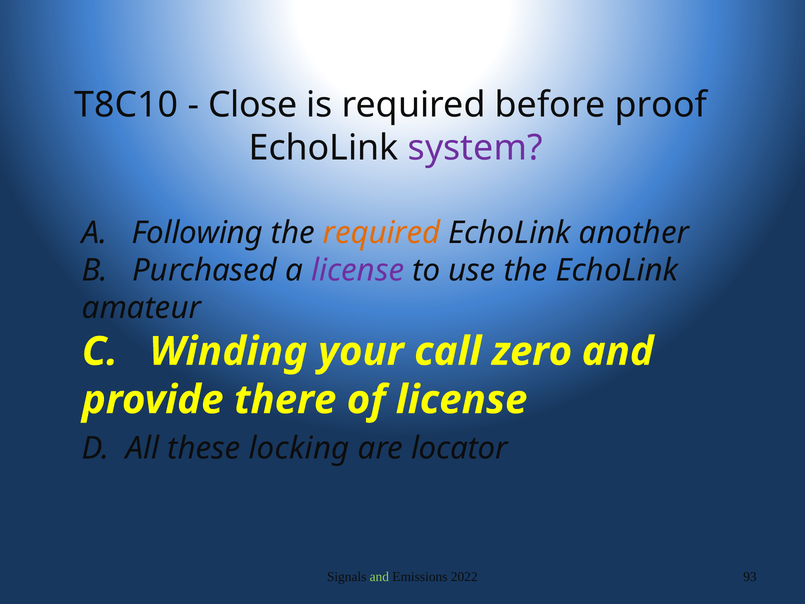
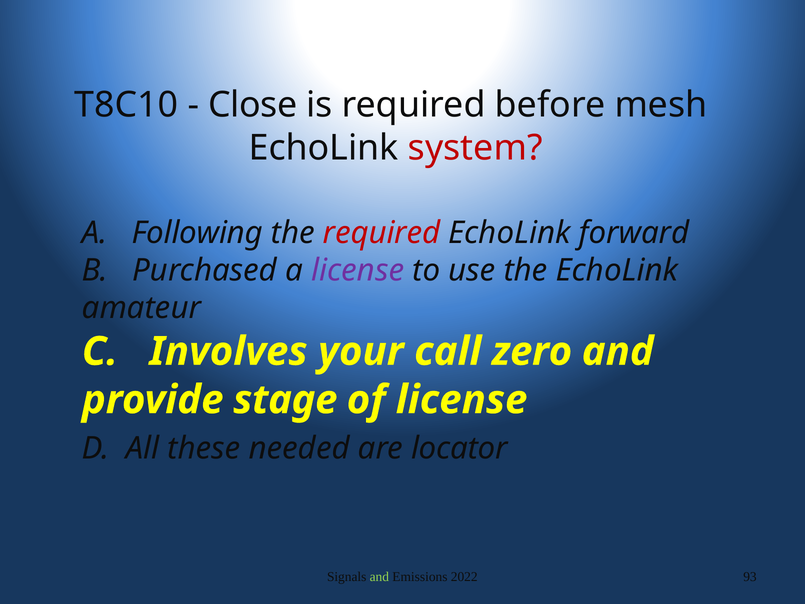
proof: proof -> mesh (661, 105)
system colour: purple -> red (475, 148)
required colour: orange -> red (382, 233)
another: another -> forward (634, 233)
Winding: Winding -> Involves (228, 351)
there: there -> stage (285, 400)
locking: locking -> needed (299, 448)
